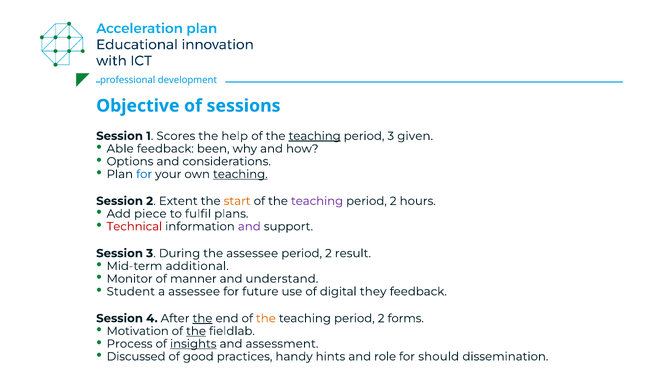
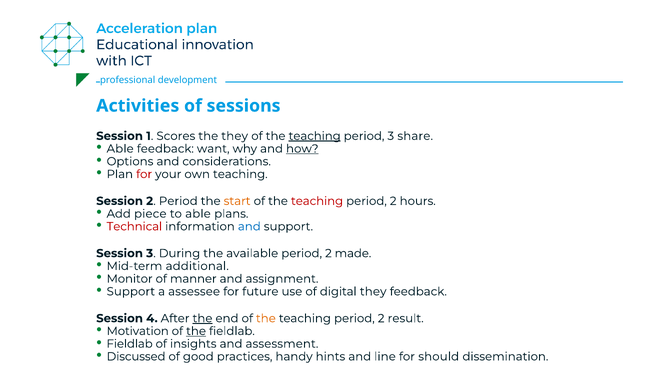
Objective: Objective -> Activities (138, 106)
the help: help -> they (235, 136)
given: given -> share (415, 136)
been: been -> want (213, 149)
how underline: none -> present (302, 149)
for colour: blue -> red (144, 174)
teaching underline: present -> none (240, 174)
2 Extent: Extent -> Period (178, 201)
teaching colour: purple -> red (317, 201)
to fulfil: fulfil -> able (198, 214)
and colour: purple -> blue (249, 227)
the assessee: assessee -> available (252, 254)
result: result -> made (353, 254)
understand: understand -> assignment (282, 279)
Student: Student -> Support (131, 292)
forms: forms -> result (406, 319)
Process: Process -> Fieldlab (130, 344)
insights underline: present -> none (193, 344)
role: role -> line (385, 357)
